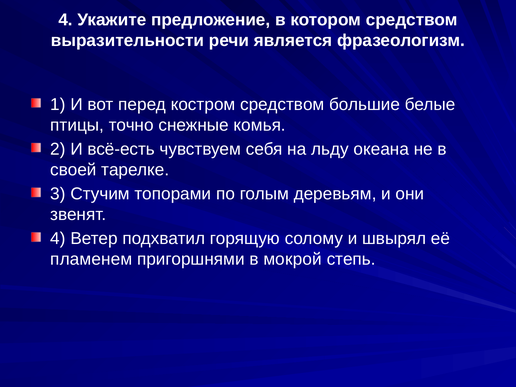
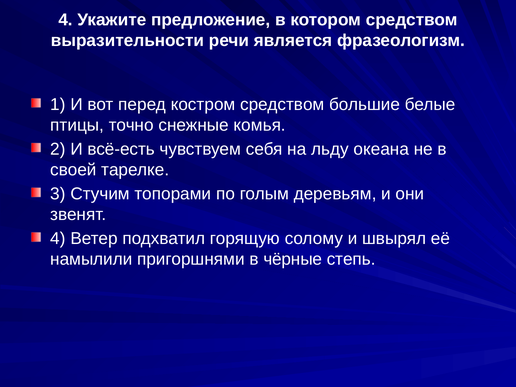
пламенем: пламенем -> намылили (91, 259)
мокрой: мокрой -> чёрные (293, 259)
